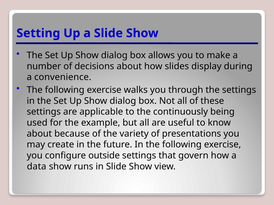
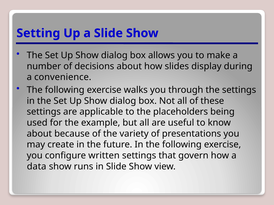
continuously: continuously -> placeholders (181, 112)
outside: outside -> written (104, 156)
